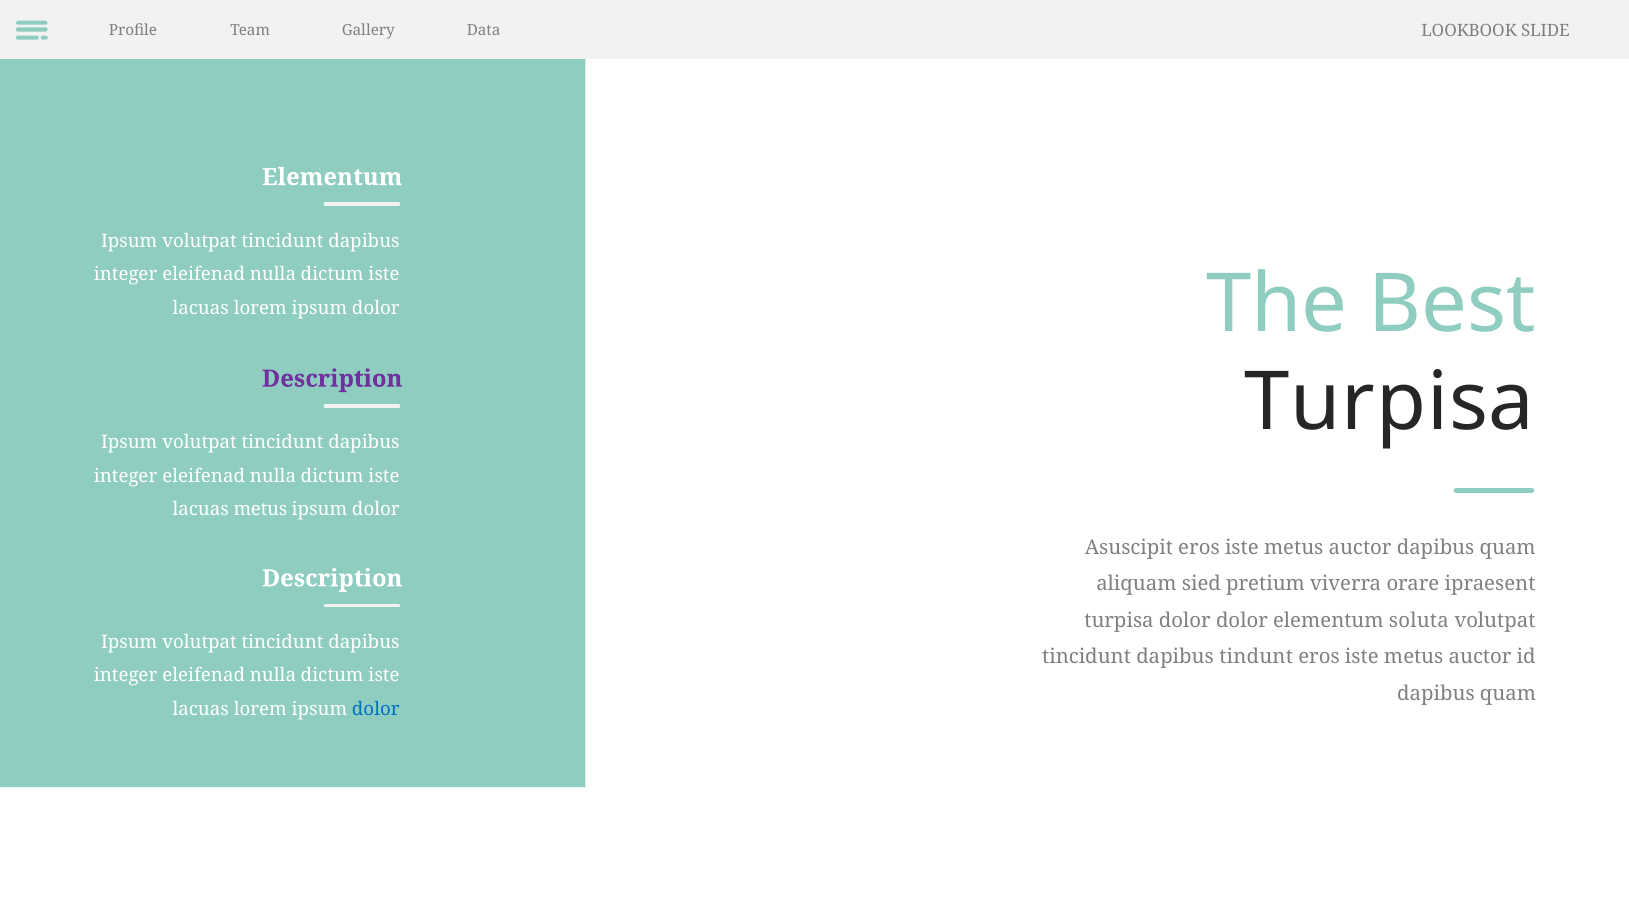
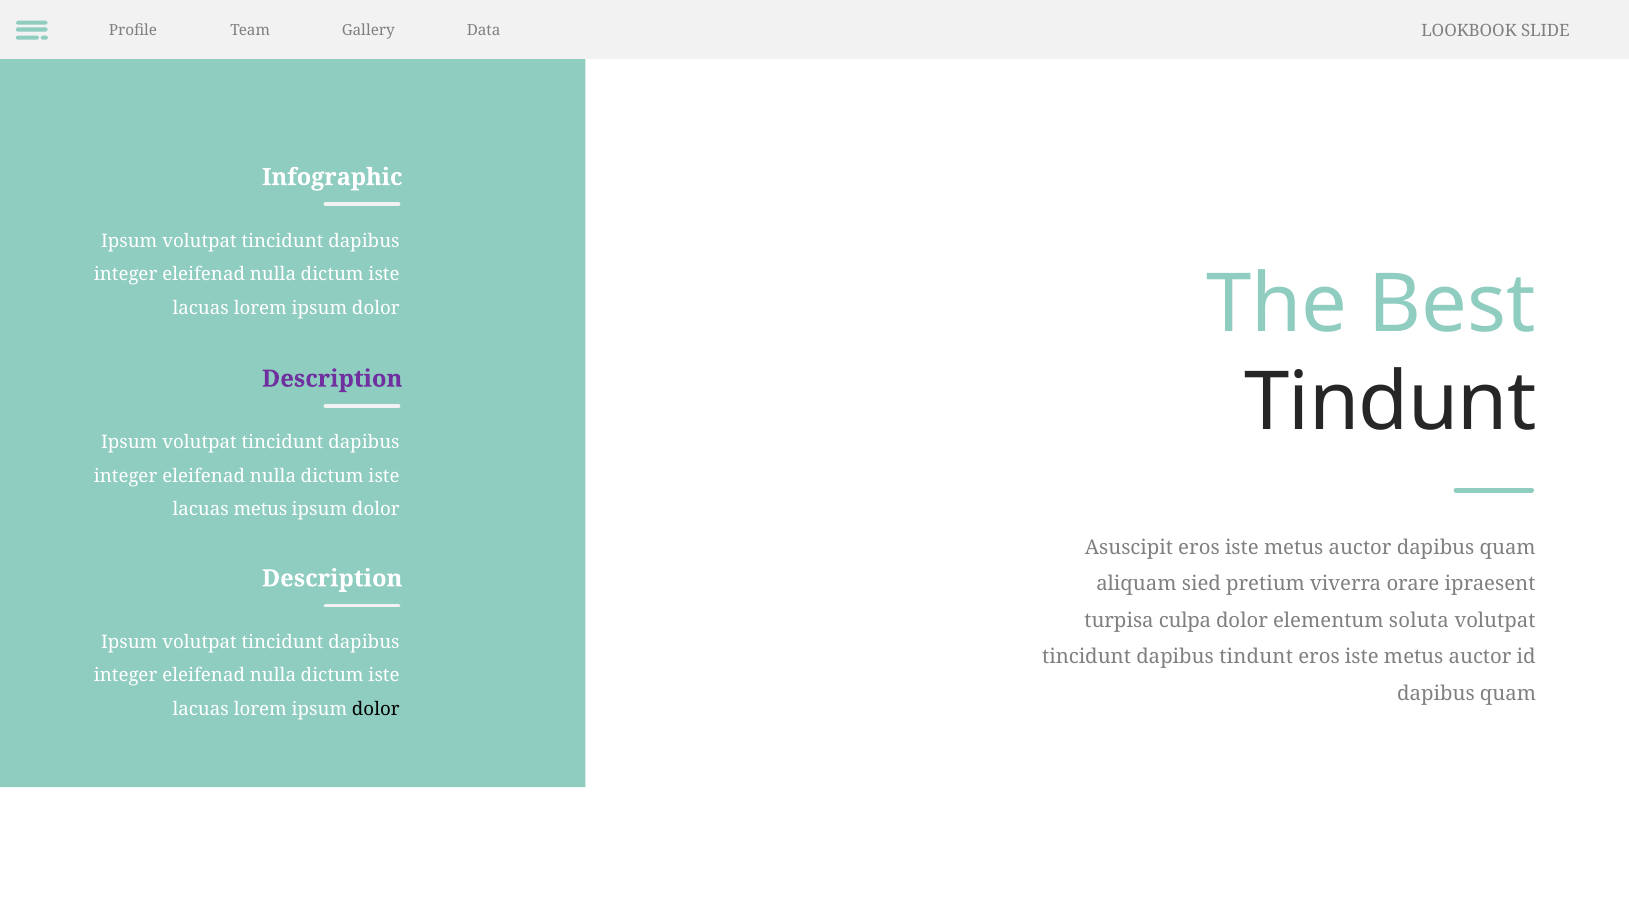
Elementum: Elementum -> Infographic (332, 177)
Turpisa: Turpisa -> Tindunt (1391, 403)
turpisa dolor: dolor -> culpa (1185, 621)
dolor colour: blue -> black (376, 710)
